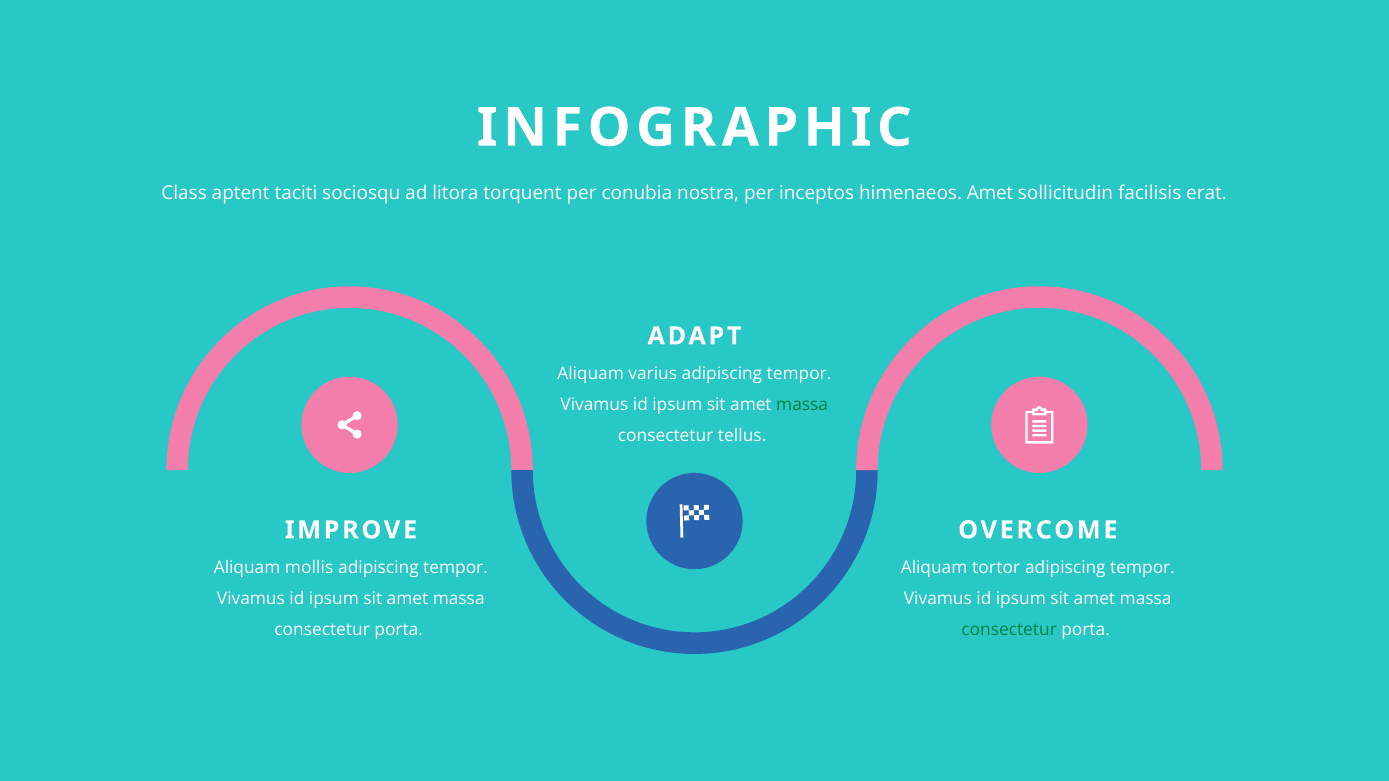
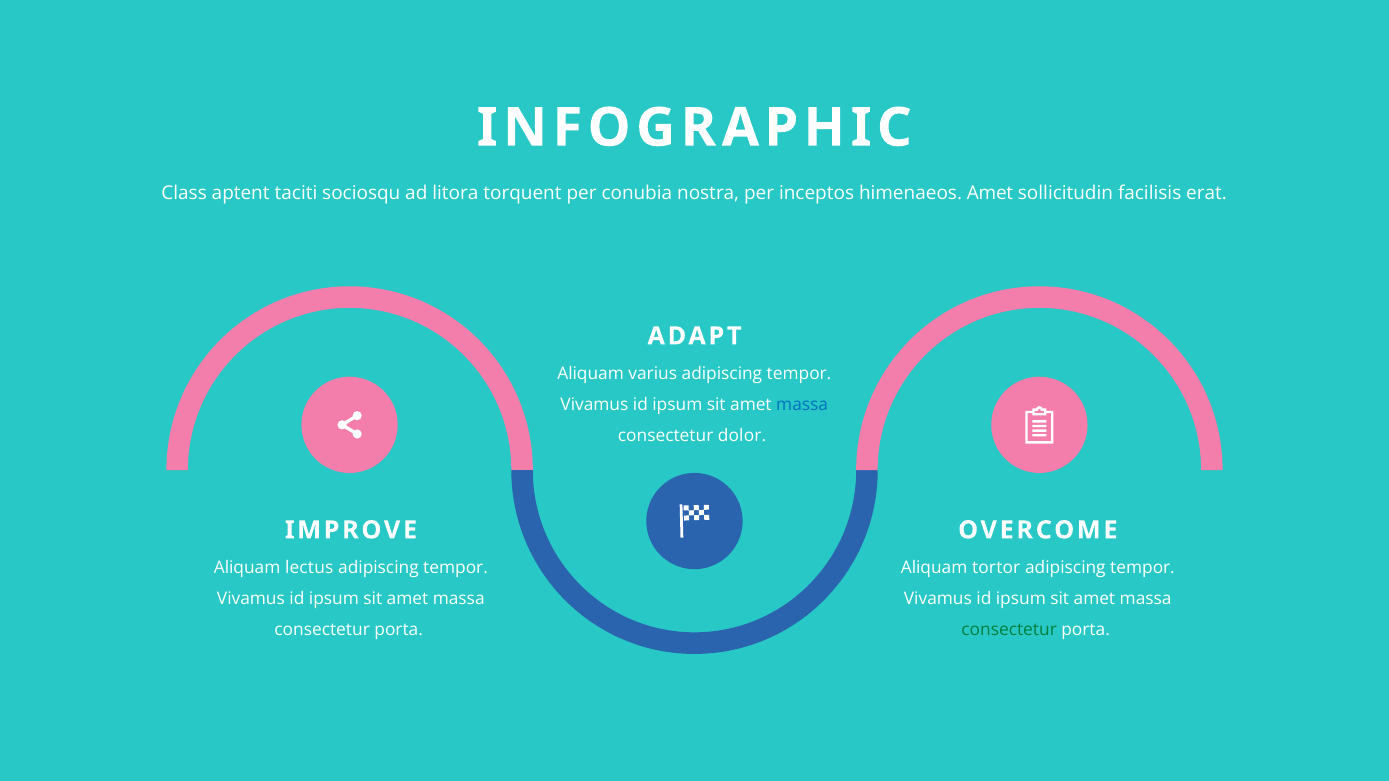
massa colour: green -> blue (802, 405)
tellus: tellus -> dolor (742, 436)
mollis: mollis -> lectus (309, 568)
